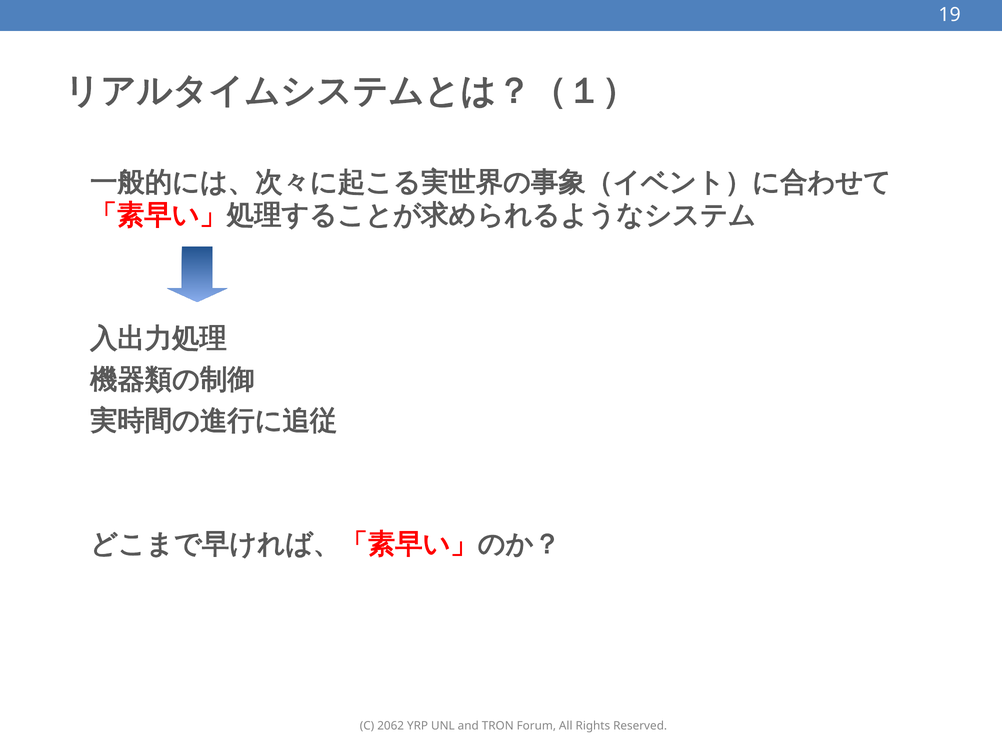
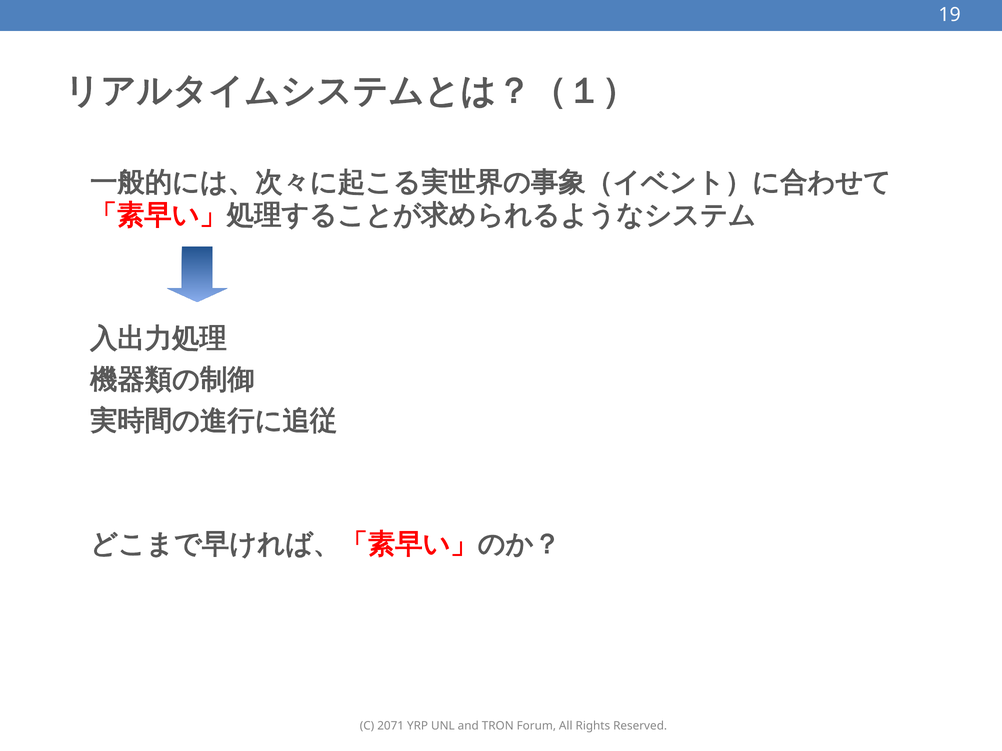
2062: 2062 -> 2071 (391, 726)
